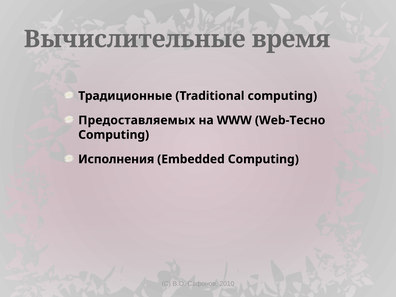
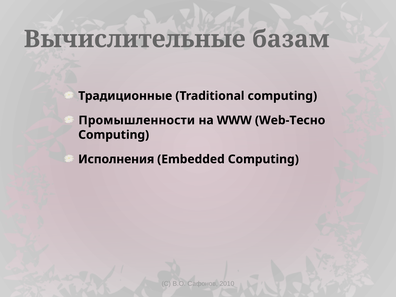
время: время -> базам (291, 39)
Предоставляемых: Предоставляемых -> Промышленности (137, 120)
